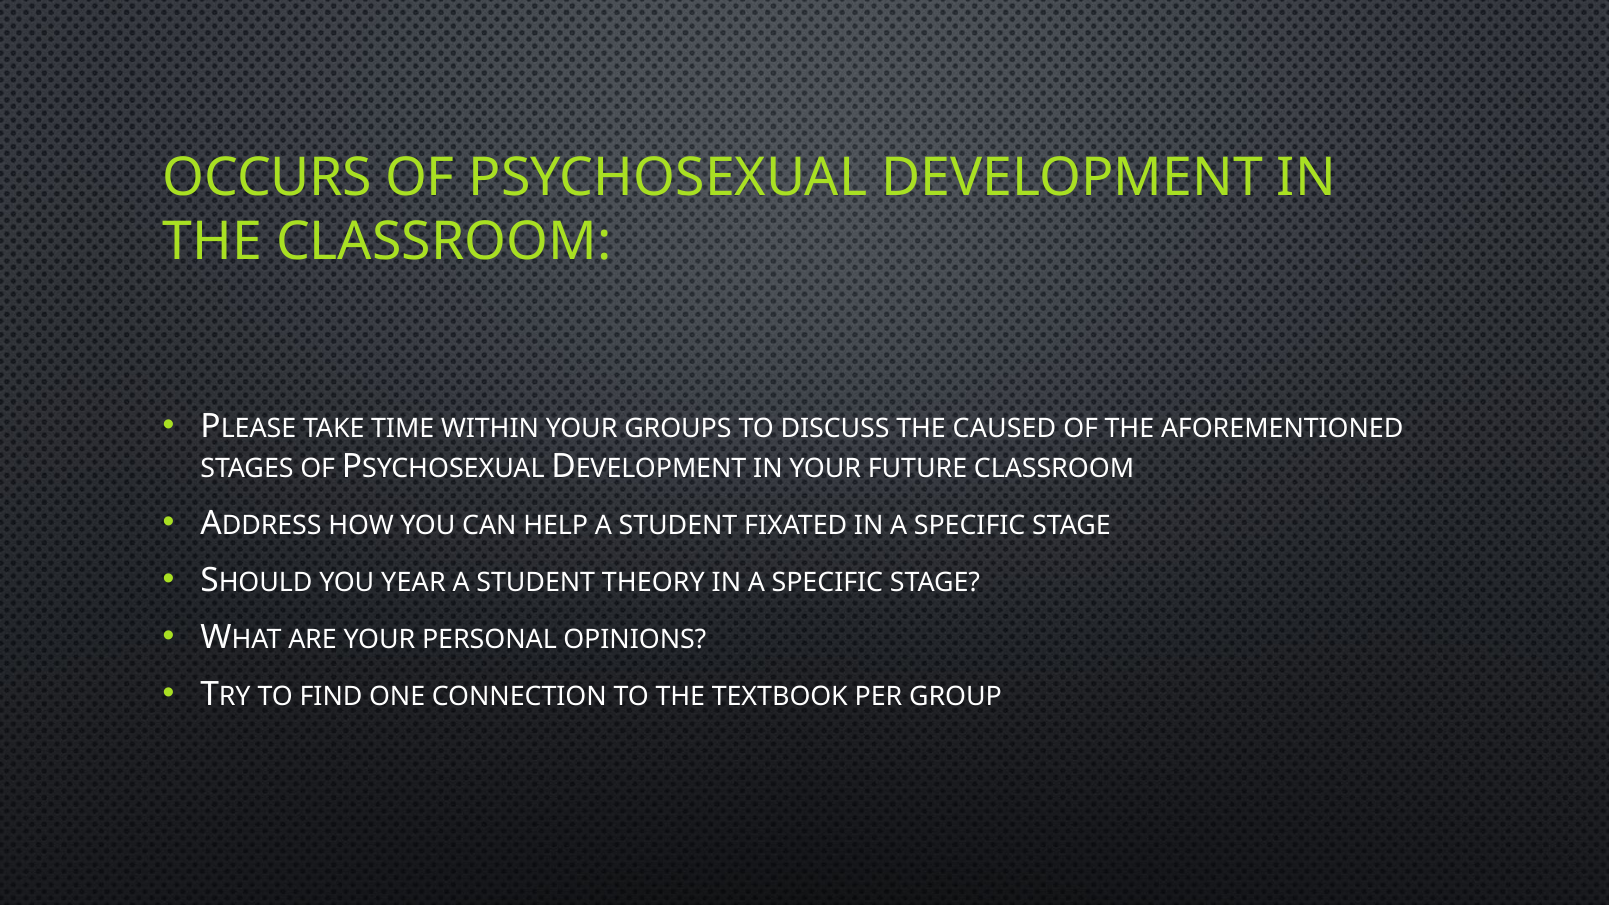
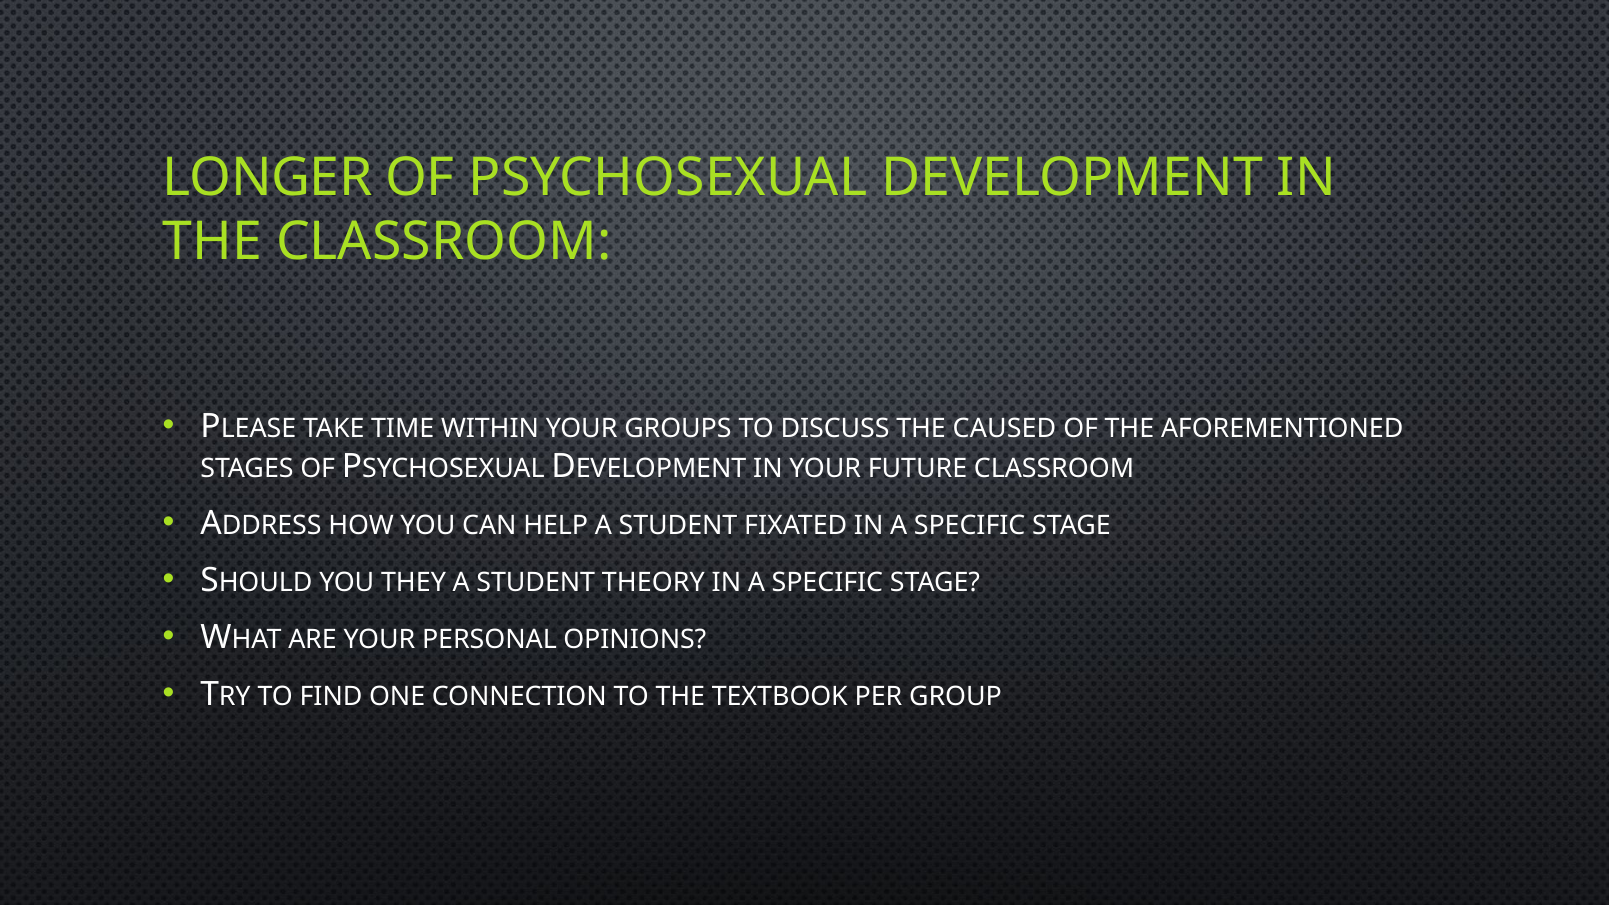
OCCURS: OCCURS -> LONGER (267, 178)
YEAR: YEAR -> THEY (414, 583)
